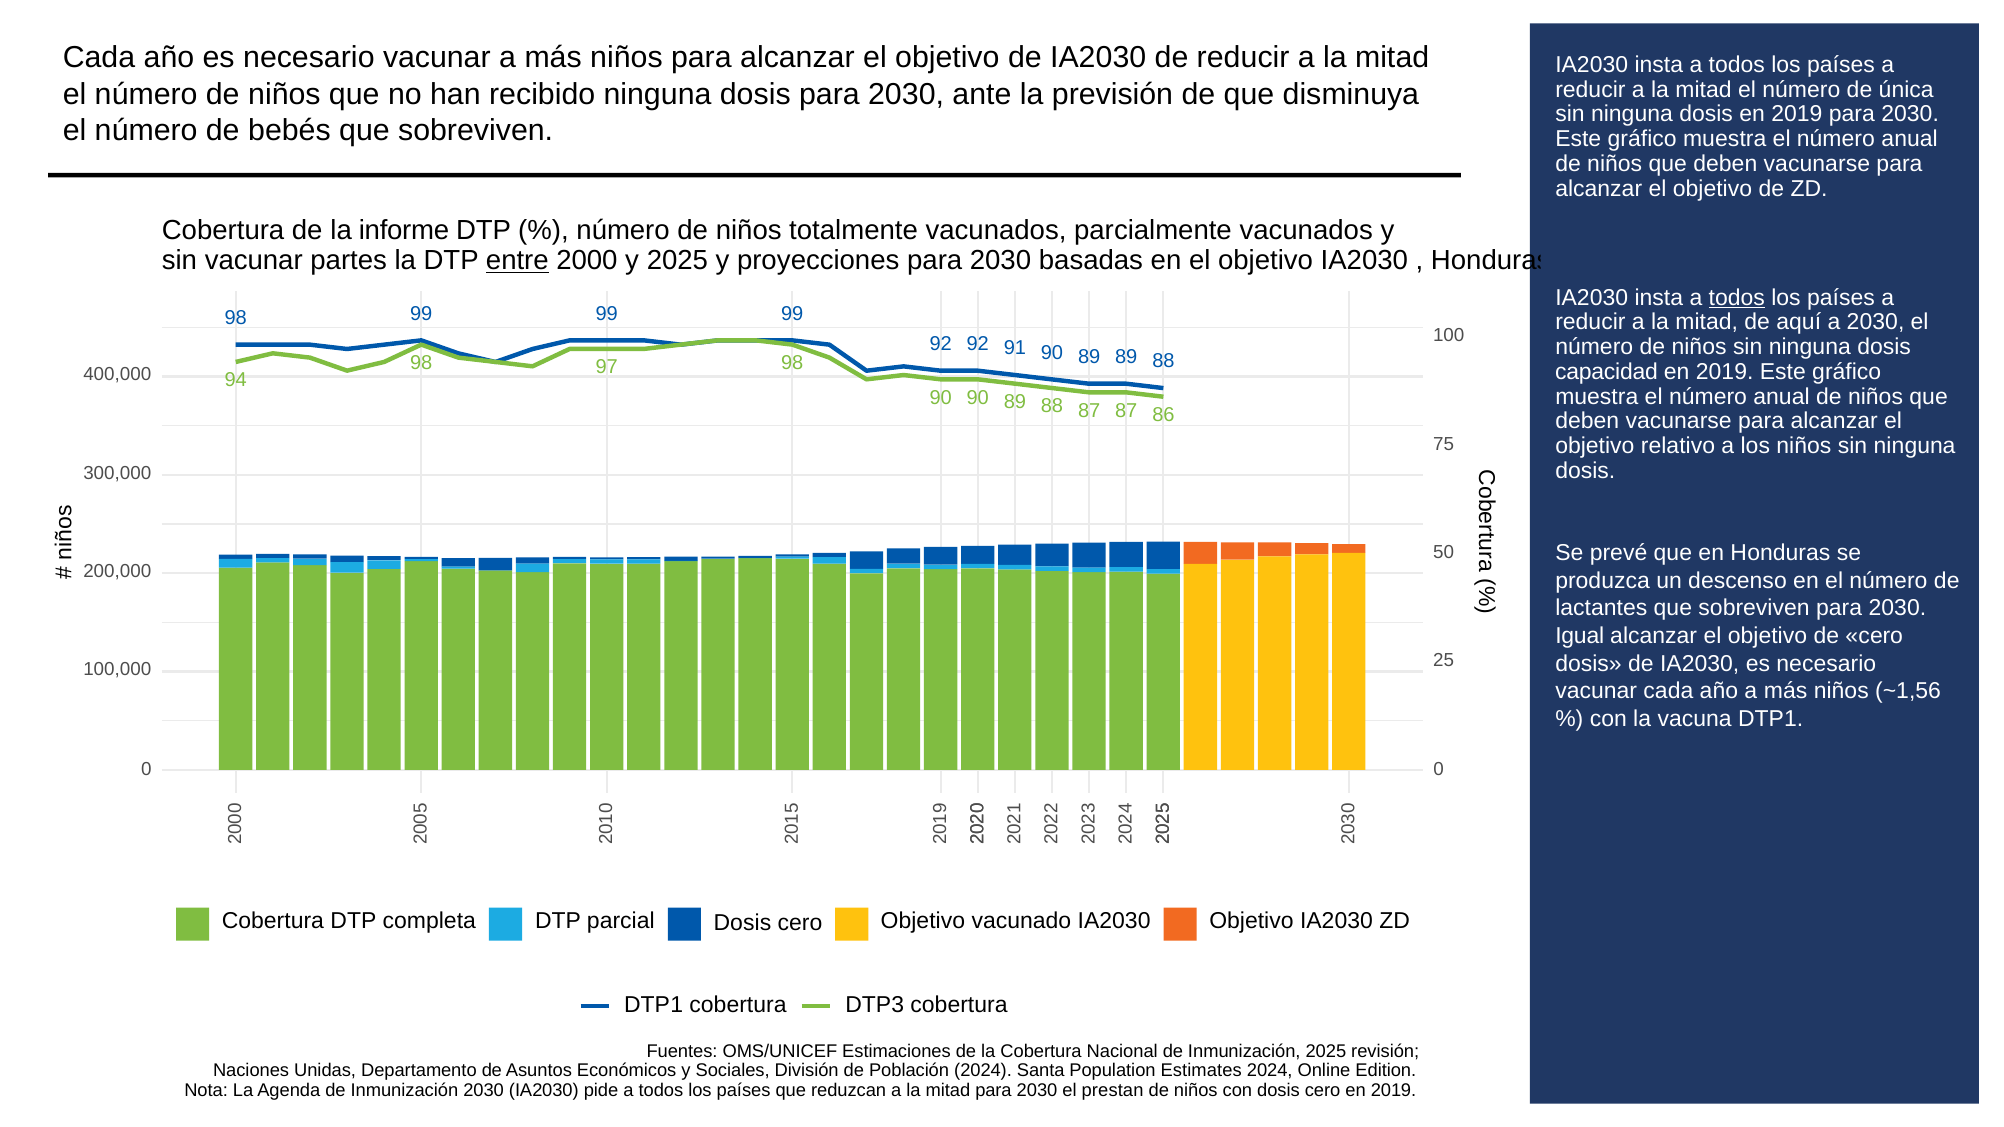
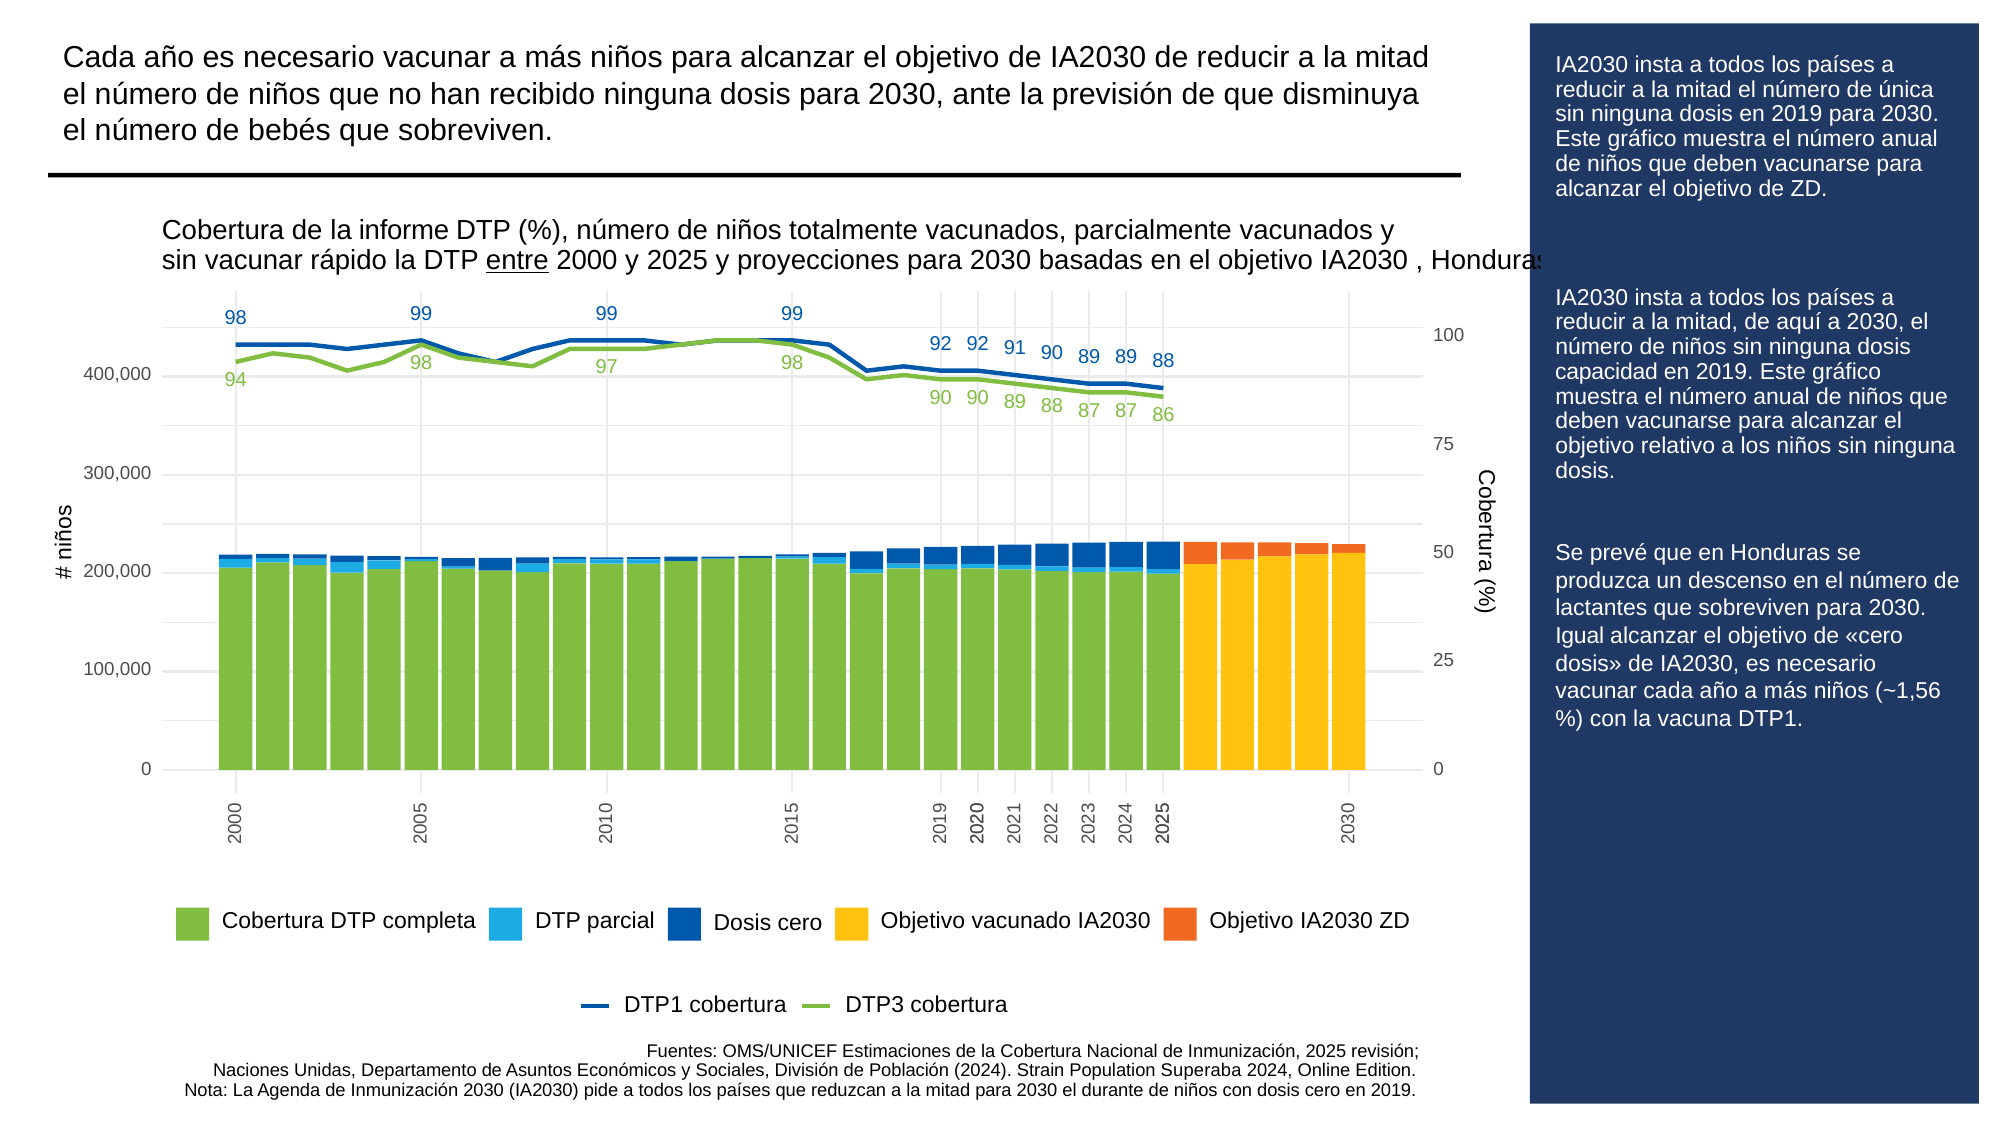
partes: partes -> rápido (349, 261)
todos underline: present -> none (1737, 298)
Santa: Santa -> Strain (1041, 1071)
Estimates: Estimates -> Superaba (1201, 1071)
prestan: prestan -> durante (1113, 1091)
